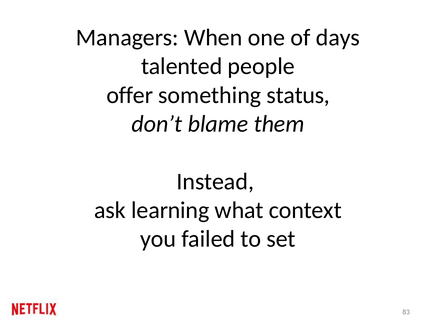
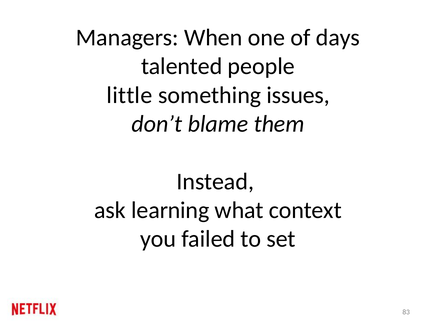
offer: offer -> little (129, 95)
status: status -> issues (298, 95)
